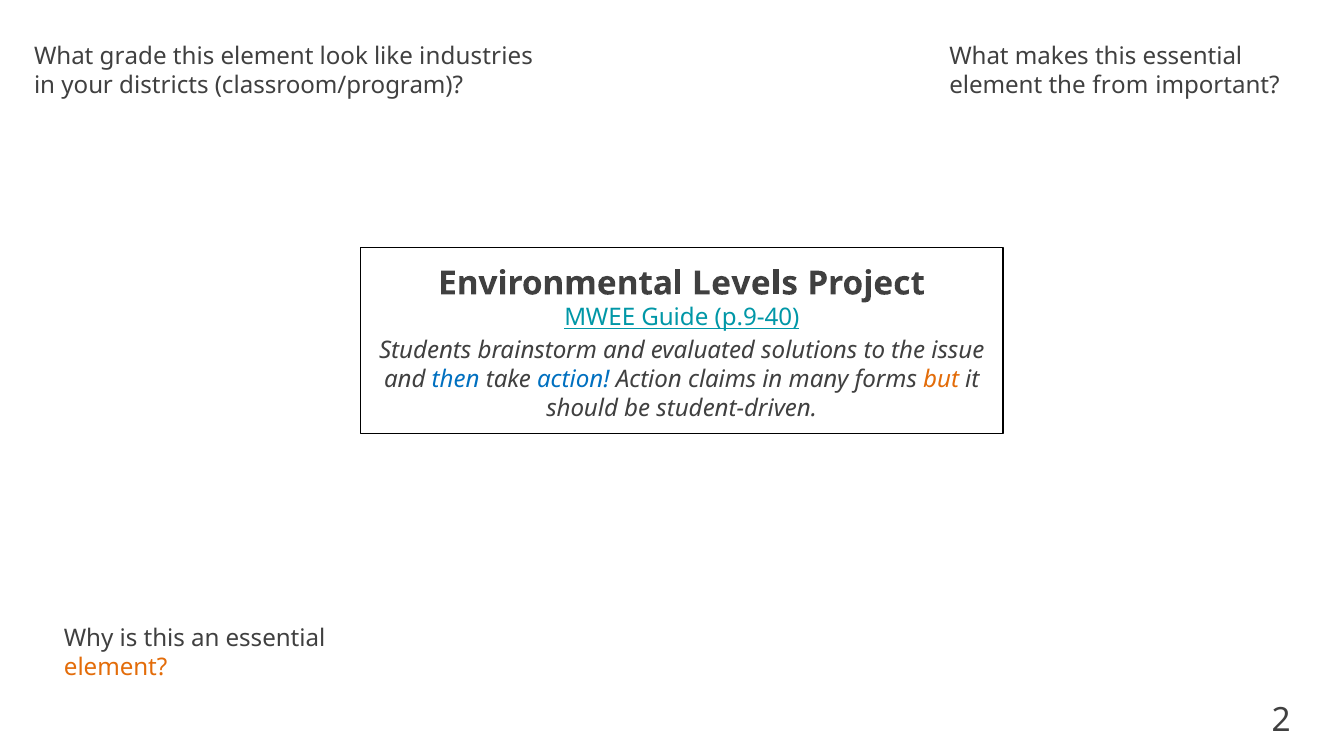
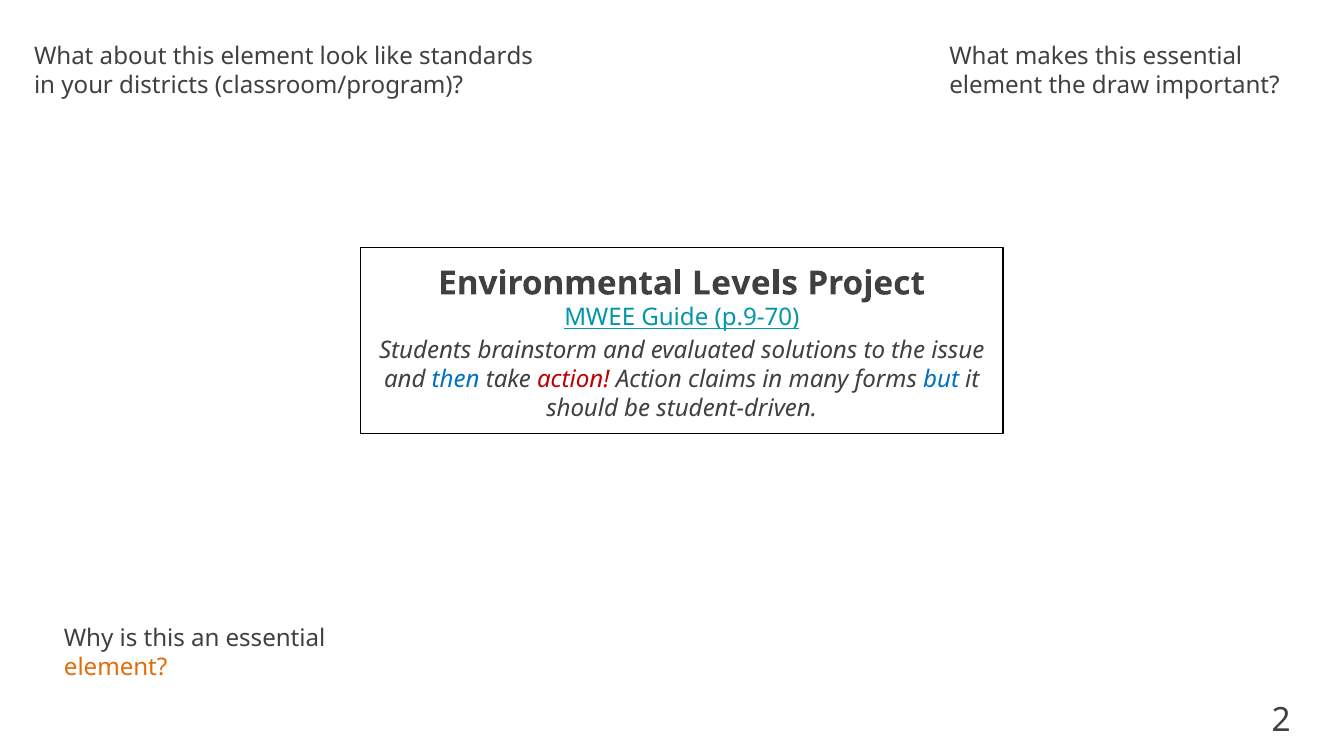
grade: grade -> about (133, 56)
industries: industries -> standards (476, 56)
from: from -> draw (1121, 85)
p.9-40: p.9-40 -> p.9-70 (757, 317)
action colour: blue -> red (573, 379)
but colour: orange -> blue (941, 379)
